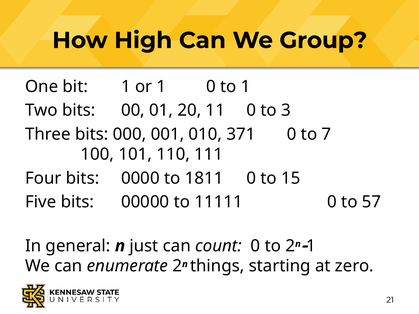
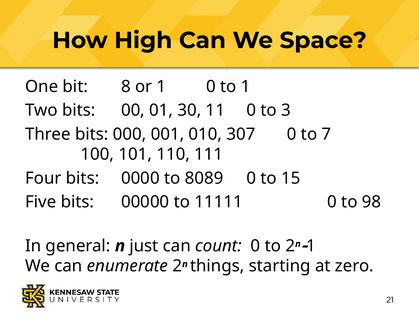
Group: Group -> Space (323, 40)
bit 1: 1 -> 8 (126, 87)
20: 20 -> 30 (189, 110)
371: 371 -> 307 (241, 134)
1811: 1811 -> 8089 (204, 178)
57: 57 -> 98 (372, 202)
